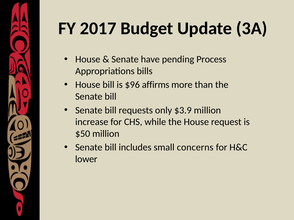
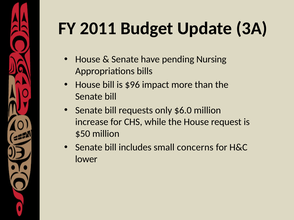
2017: 2017 -> 2011 (98, 28)
Process: Process -> Nursing (211, 59)
affirms: affirms -> impact (156, 85)
$3.9: $3.9 -> $6.0 (183, 110)
